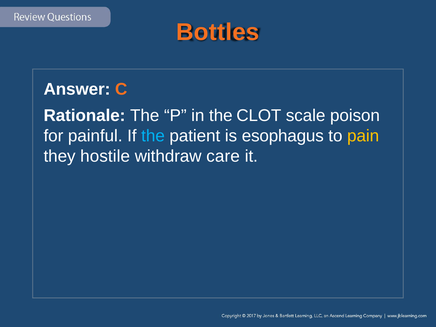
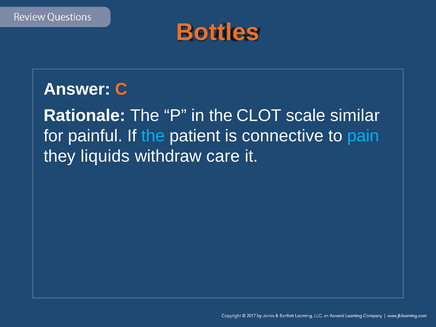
poison: poison -> similar (355, 115)
esophagus: esophagus -> connective (283, 136)
pain colour: yellow -> light blue (363, 136)
hostile: hostile -> liquids (105, 156)
